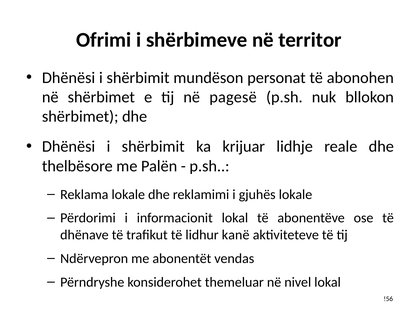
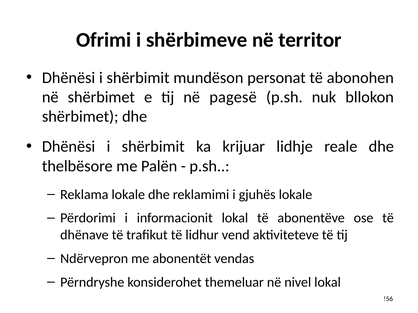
kanë: kanë -> vend (236, 235)
